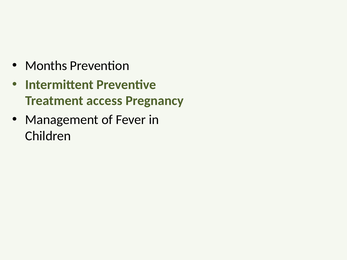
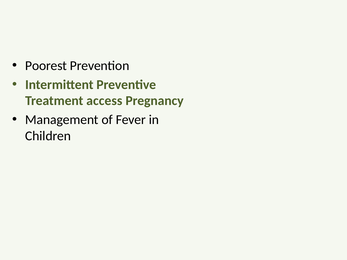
Months: Months -> Poorest (46, 66)
